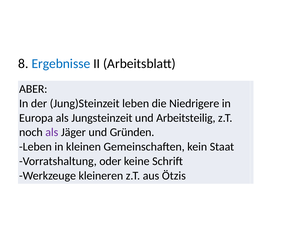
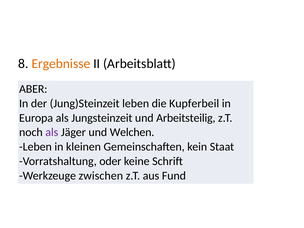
Ergebnisse colour: blue -> orange (61, 64)
Niedrigere: Niedrigere -> Kupferbeil (194, 103)
Gründen: Gründen -> Welchen (132, 132)
kleineren: kleineren -> zwischen (101, 176)
Ötzis: Ötzis -> Fund (174, 176)
